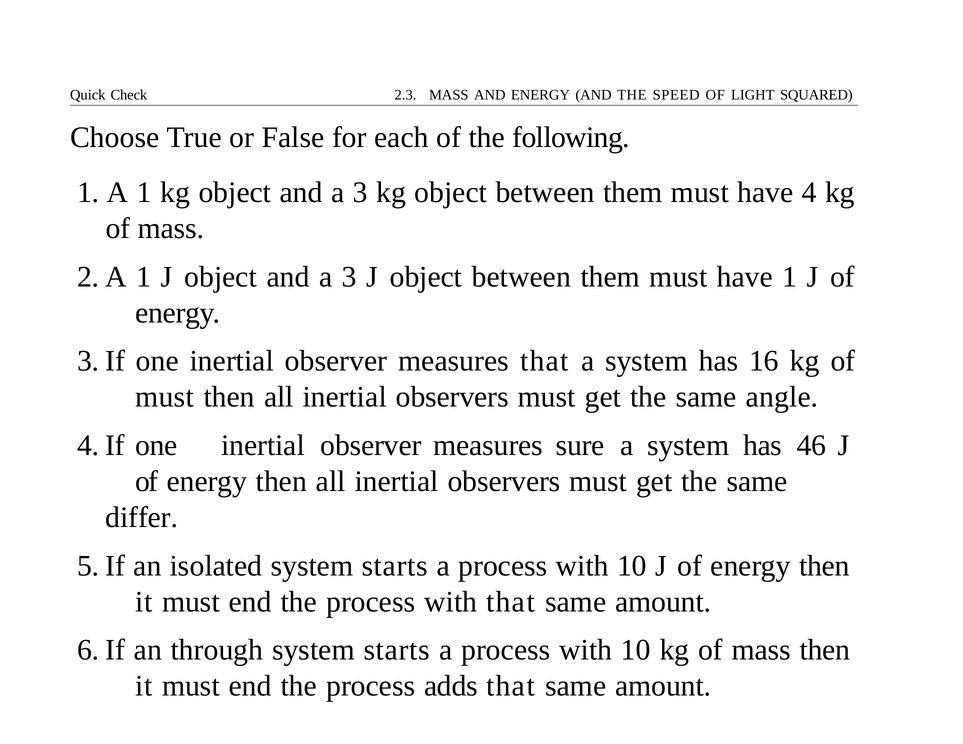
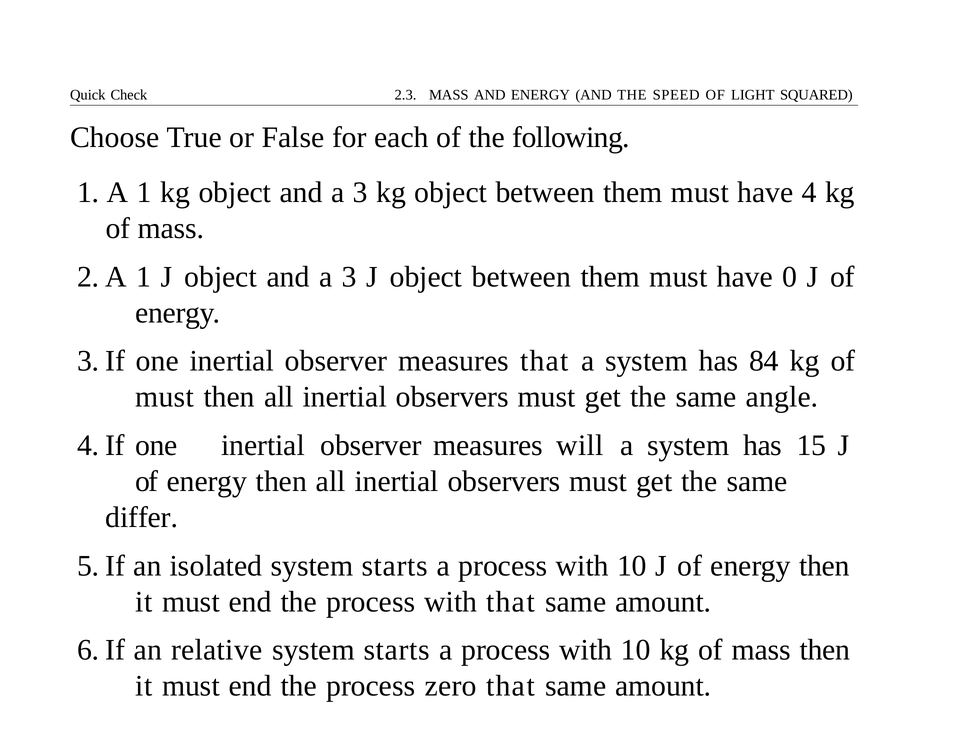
have 1: 1 -> 0 (790, 277)
16: 16 -> 84 (764, 361)
sure: sure -> will (580, 445)
46: 46 -> 15 (811, 445)
through: through -> relative (217, 650)
adds: adds -> zero (451, 686)
